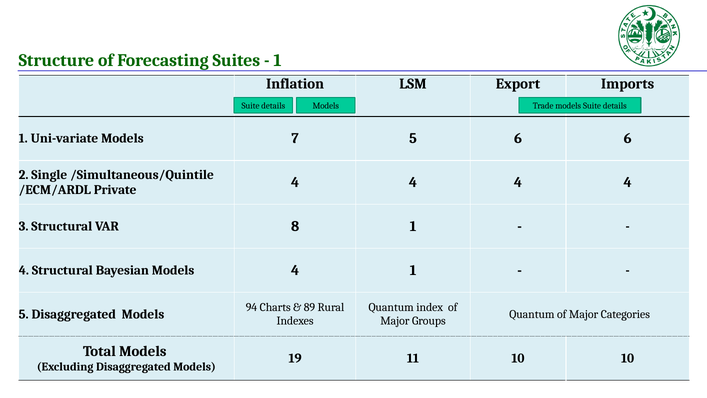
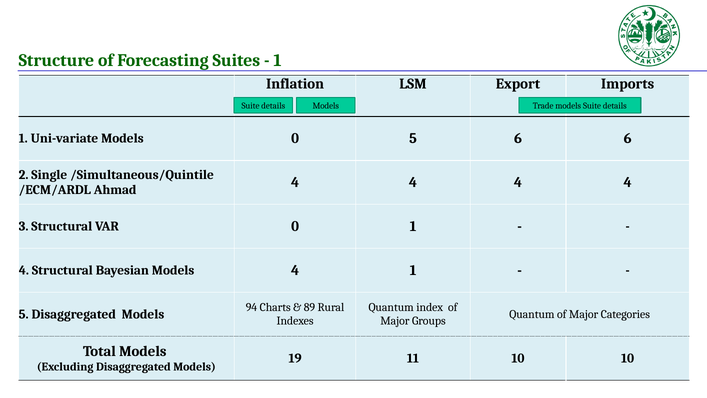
Models 7: 7 -> 0 (295, 138)
Private: Private -> Ahmad (115, 190)
VAR 8: 8 -> 0 (295, 226)
